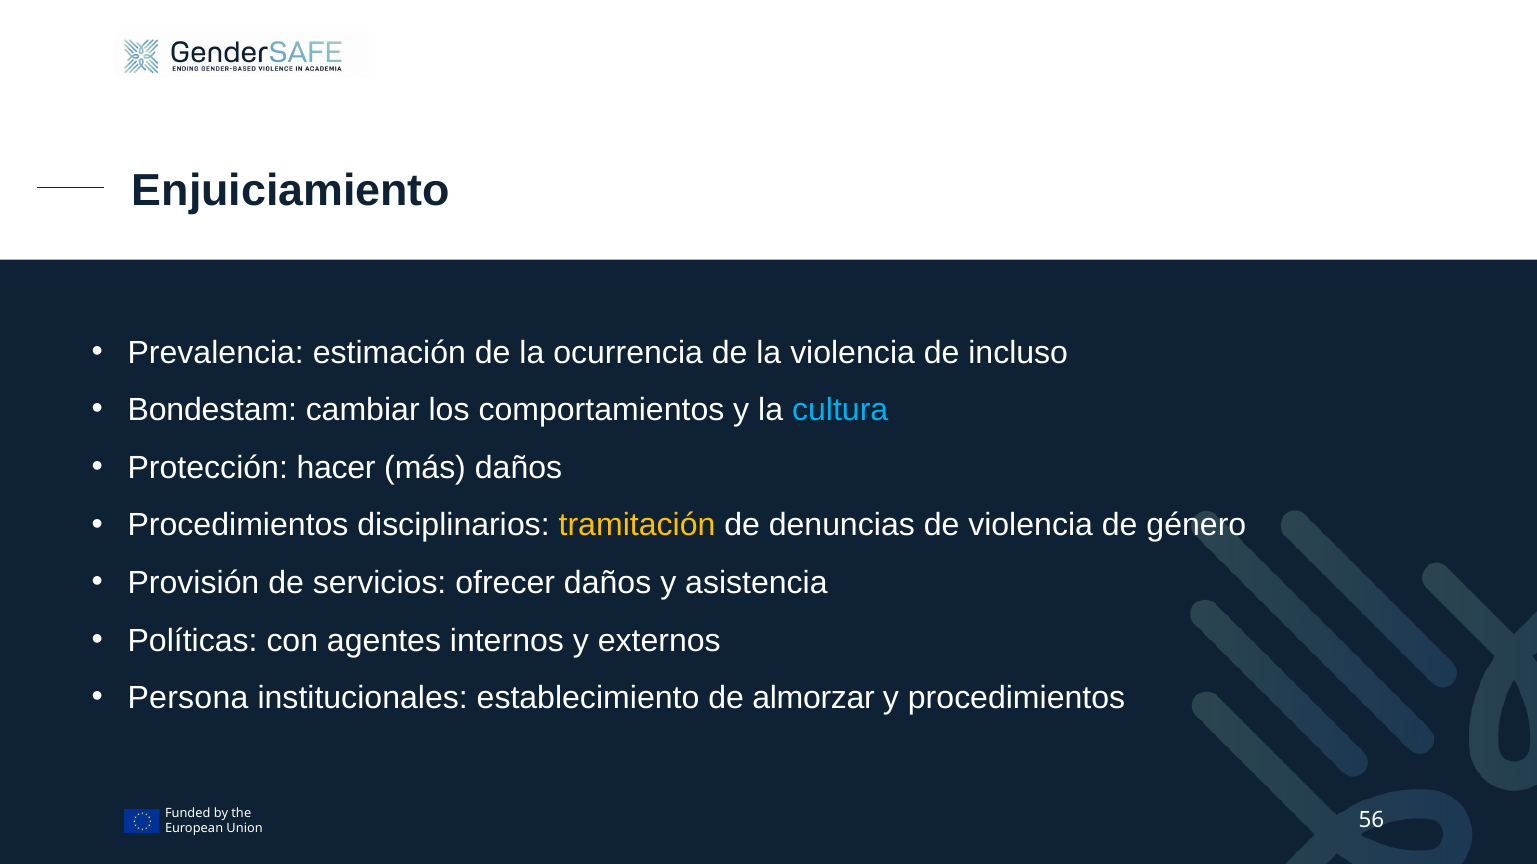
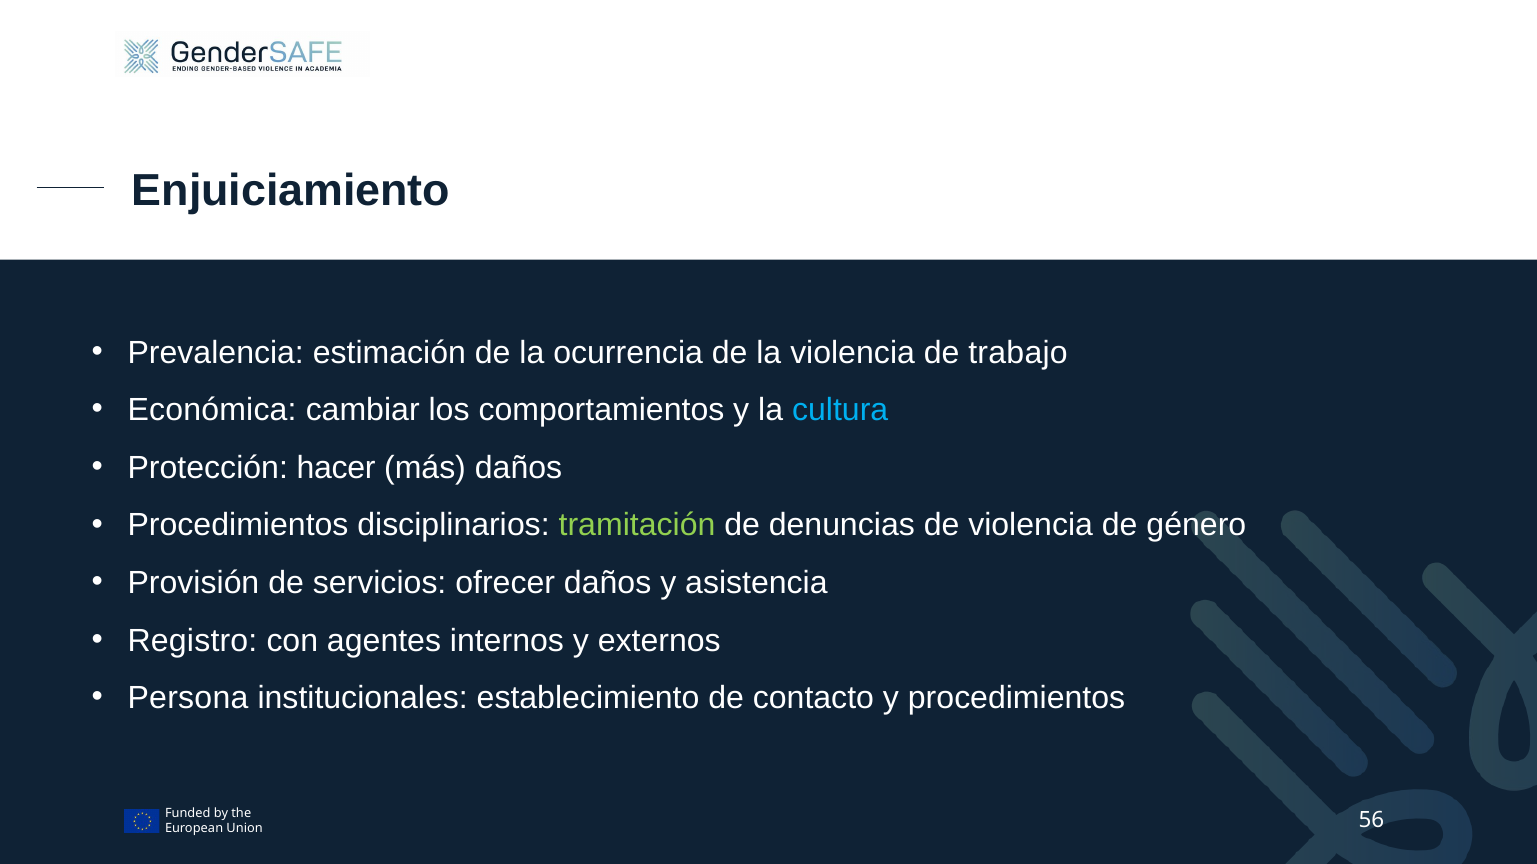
incluso: incluso -> trabajo (1018, 353)
Bondestam: Bondestam -> Económica (212, 410)
tramitación colour: yellow -> light green (637, 526)
Políticas: Políticas -> Registro (192, 641)
almorzar: almorzar -> contacto (813, 699)
